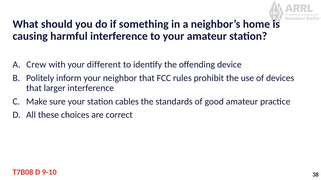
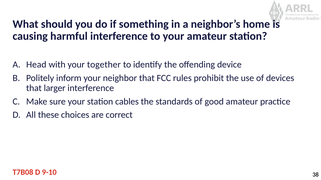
Crew: Crew -> Head (36, 65)
different: different -> together (104, 65)
